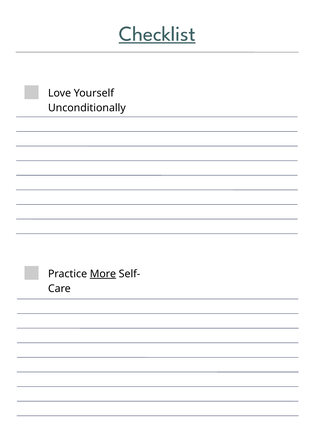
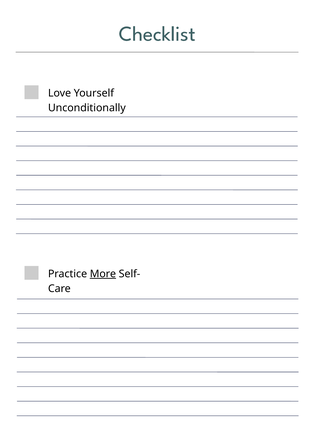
Checklist underline: present -> none (157, 34)
